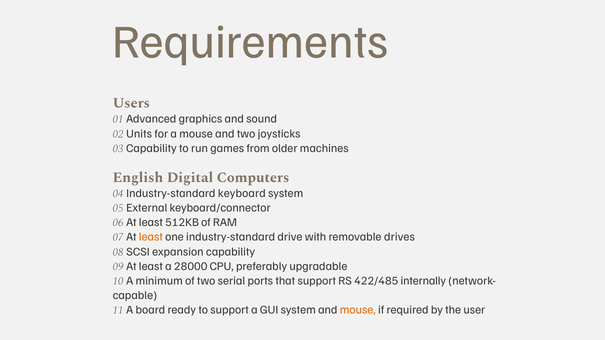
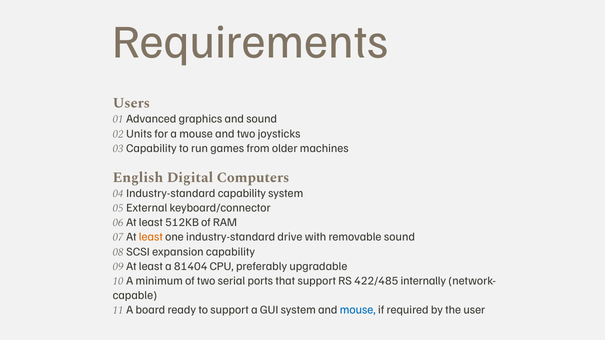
Industry-standard keyboard: keyboard -> capability (242, 193)
removable drives: drives -> sound (399, 237)
28000: 28000 -> 81404 (191, 266)
mouse colour: orange -> blue (358, 310)
